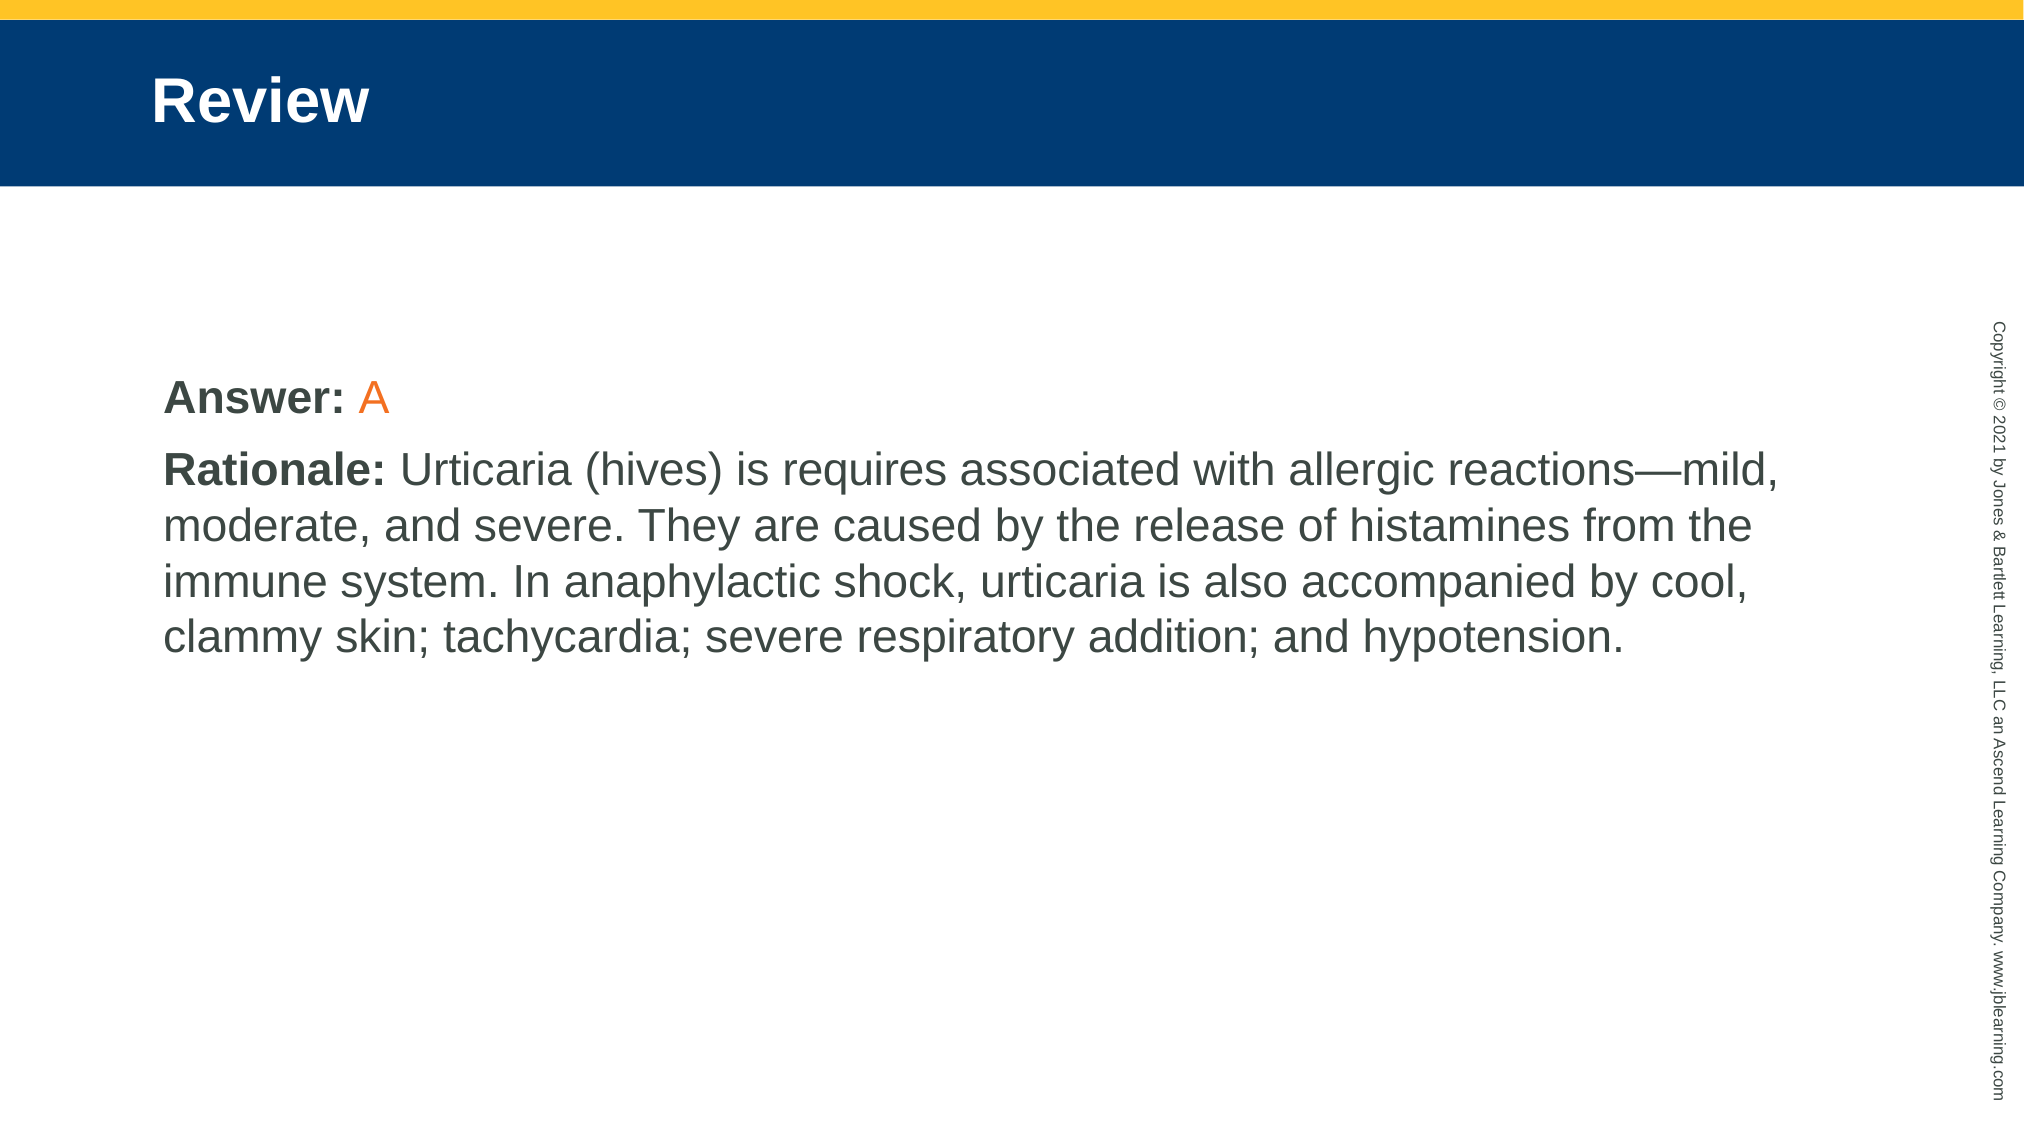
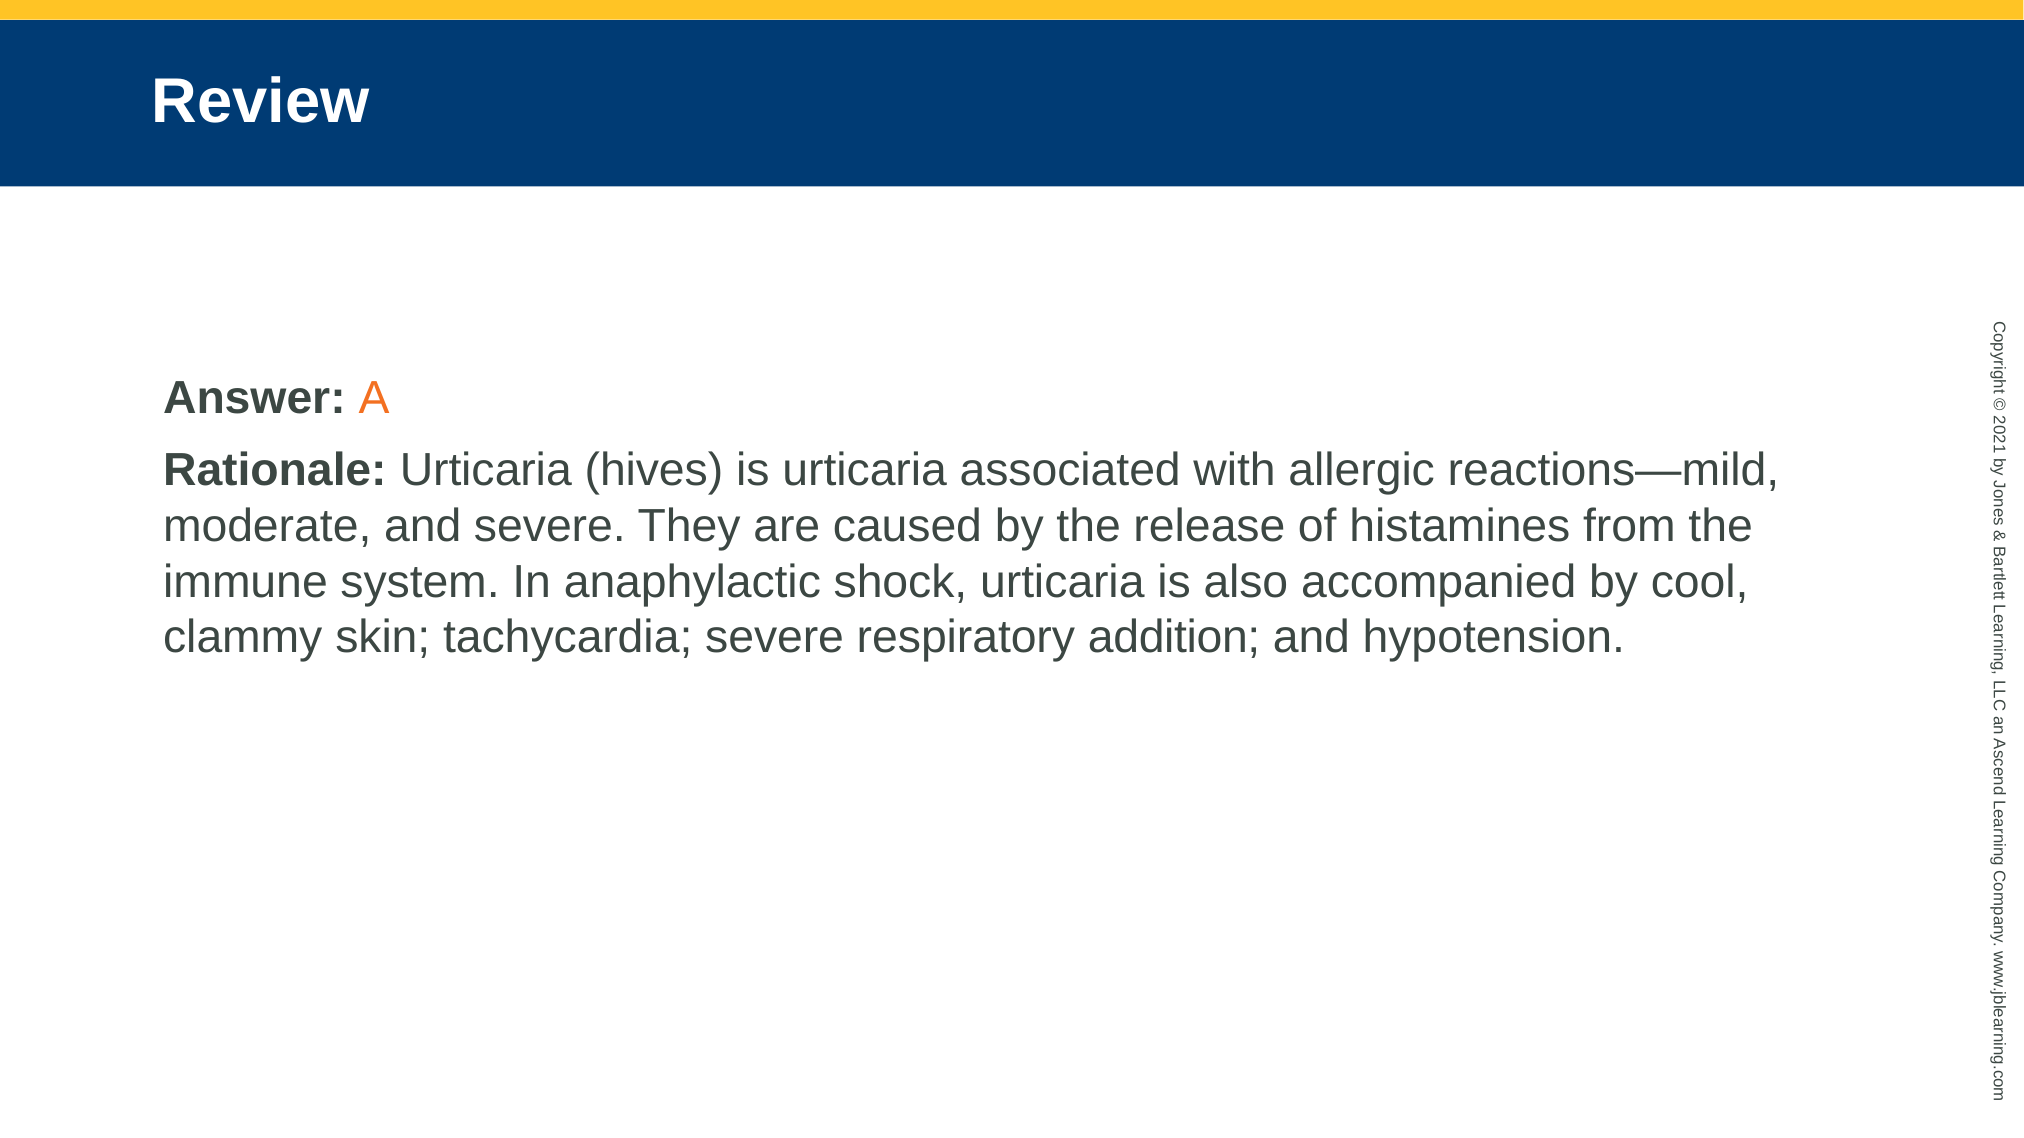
is requires: requires -> urticaria (865, 471)
